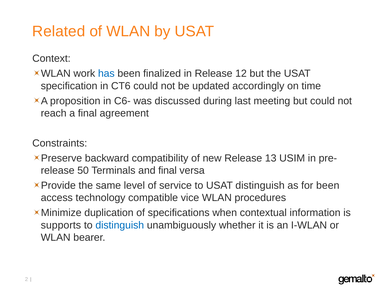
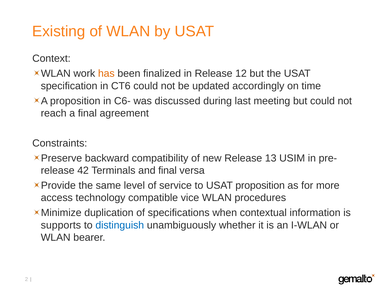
Related: Related -> Existing (59, 31)
has colour: blue -> orange (106, 74)
50: 50 -> 42 (83, 171)
USAT distinguish: distinguish -> proposition (260, 186)
for been: been -> more (328, 186)
